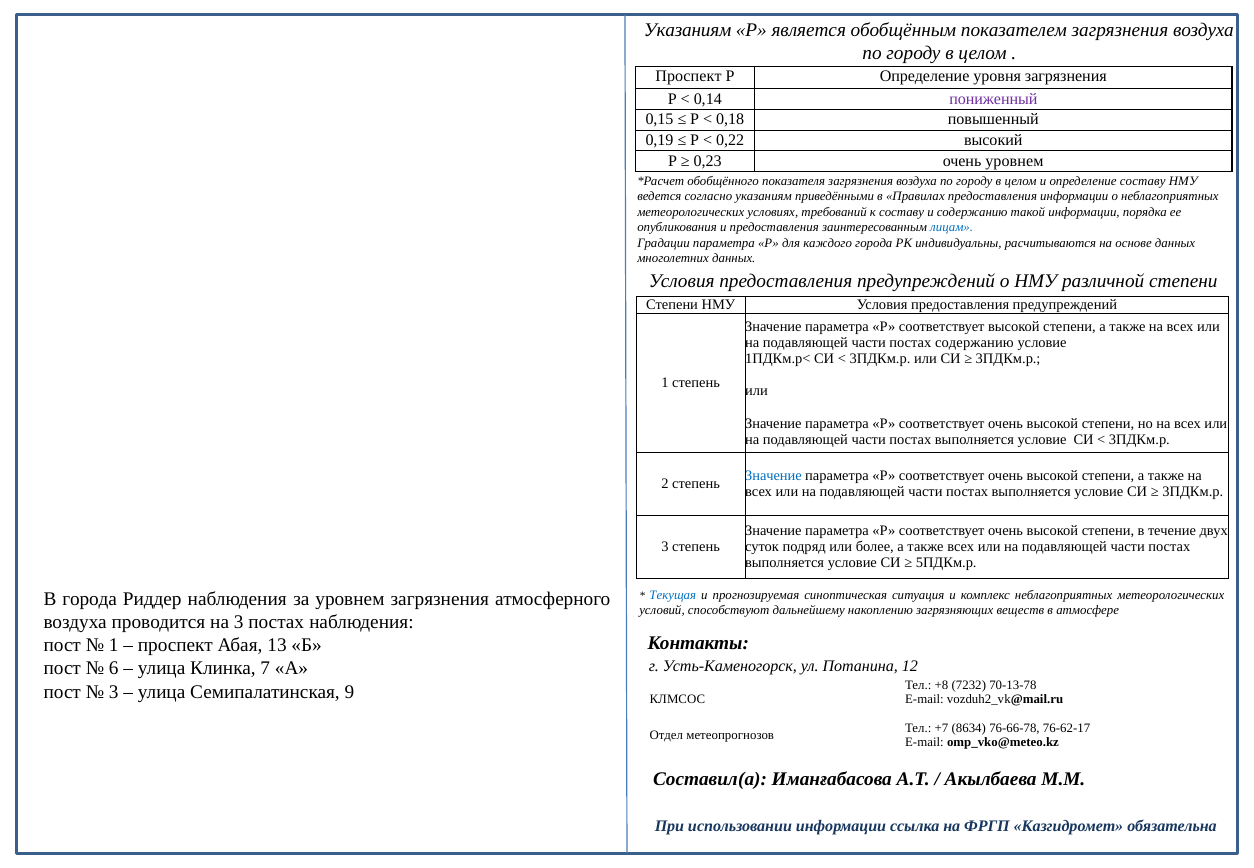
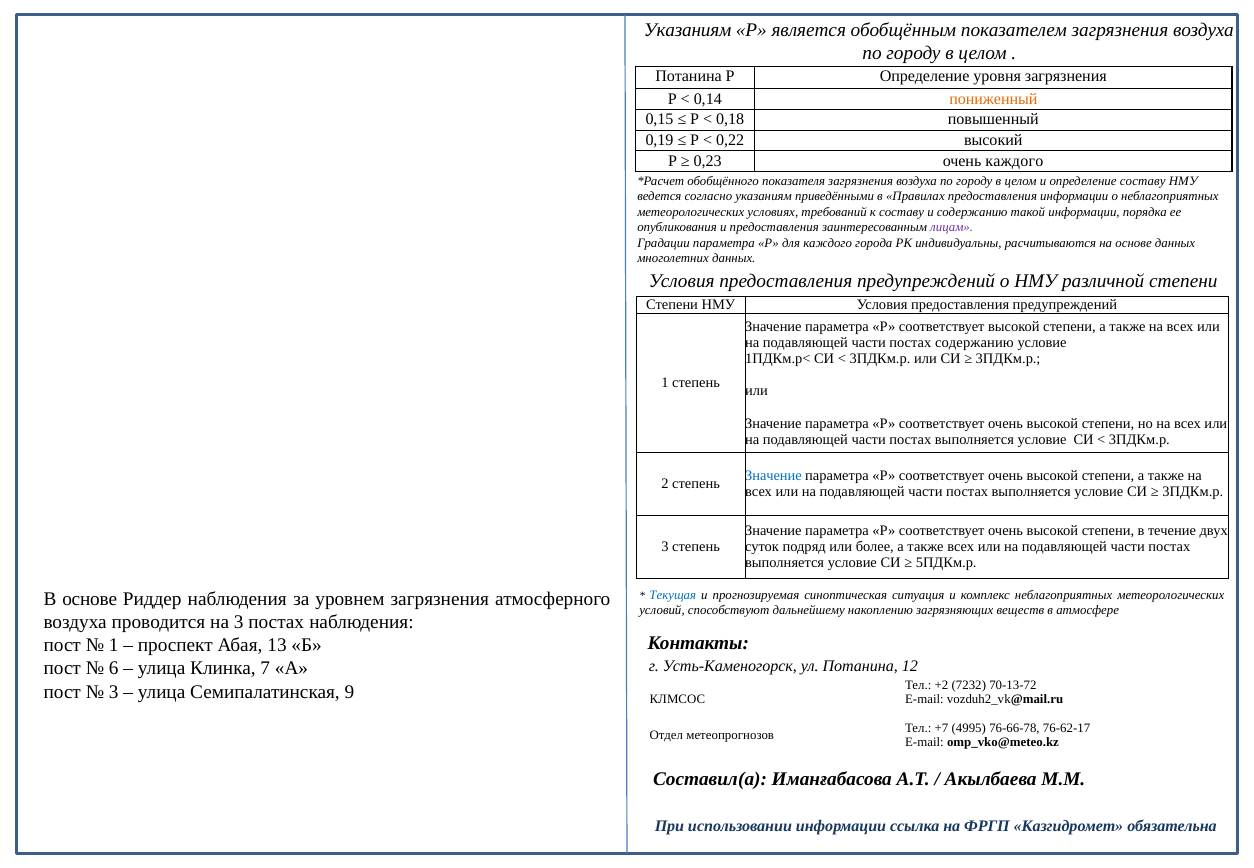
Проспект: Проспект -> Потанина (689, 76)
пониженный colour: purple -> orange (993, 99)
очень уровнем: уровнем -> каждого (1014, 161)
лицам colour: blue -> purple (952, 227)
В города: города -> основе (90, 599)
+8: +8 -> +2 (941, 686)
70-13-78: 70-13-78 -> 70-13-72 (1013, 686)
8634: 8634 -> 4995 (969, 728)
